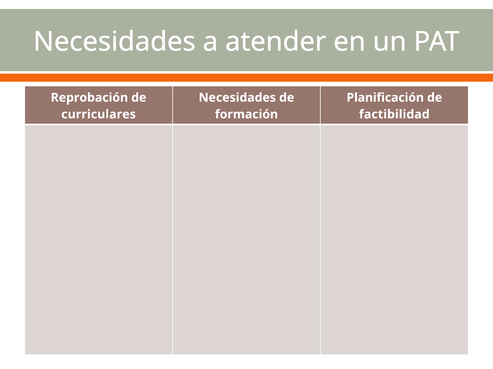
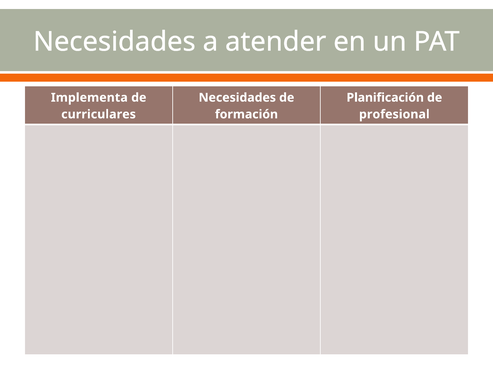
Reprobación: Reprobación -> Implementa (89, 98)
factibilidad: factibilidad -> profesional (394, 115)
